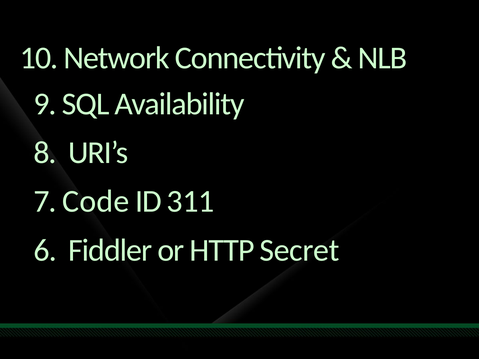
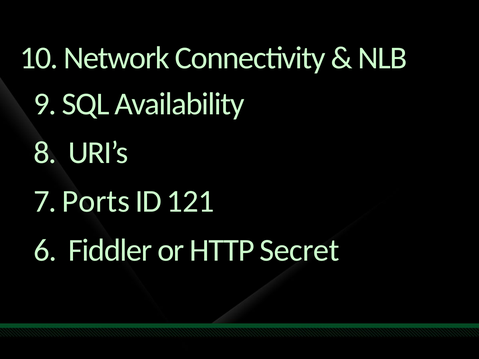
Code: Code -> Ports (96, 201)
311: 311 -> 121 (191, 201)
